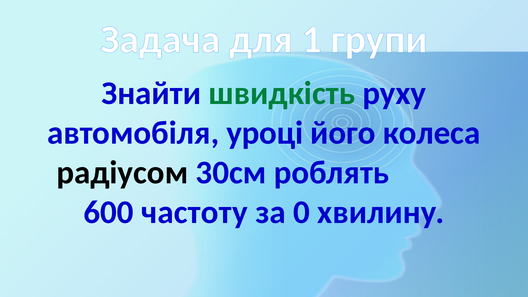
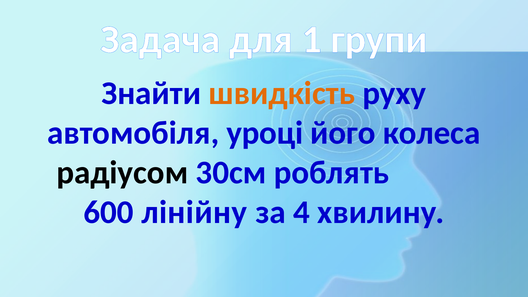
швидкість colour: green -> orange (282, 93)
частоту: частоту -> лінійну (194, 212)
0: 0 -> 4 (301, 212)
